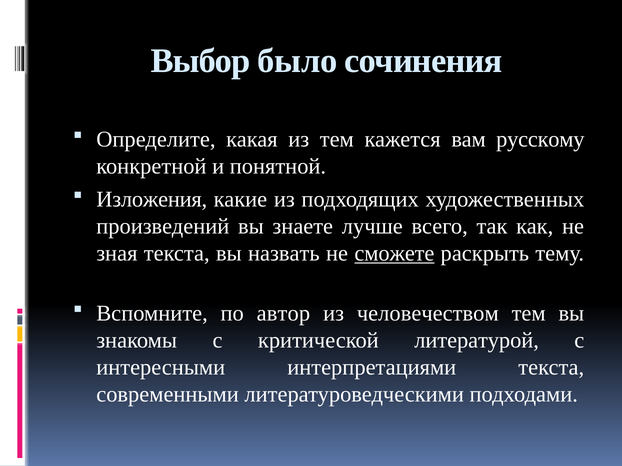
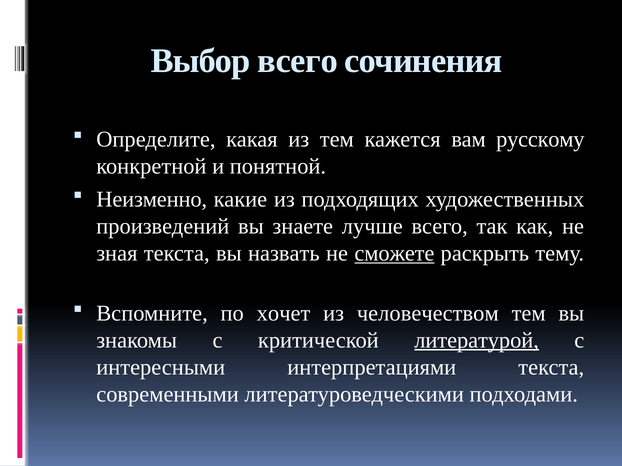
Выбор было: было -> всего (298, 61)
Изложения: Изложения -> Неизменно (152, 200)
автор: автор -> хочет (284, 314)
литературой underline: none -> present (477, 341)
